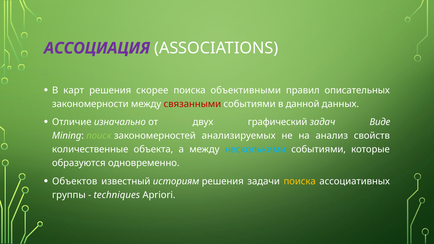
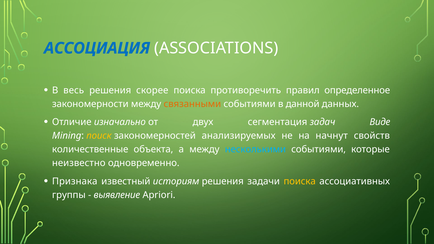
АССОЦИАЦИЯ colour: purple -> blue (97, 48)
карт: карт -> весь (74, 90)
объективными: объективными -> противоречить (246, 90)
описательных: описательных -> определенное (357, 90)
связанными colour: red -> orange (192, 104)
графический: графический -> сегментация (278, 122)
поиск colour: light green -> yellow (99, 136)
анализ: анализ -> начнут (332, 136)
образуются: образуются -> неизвестно (79, 163)
Объектов: Объектов -> Признака (75, 181)
techniques: techniques -> выявление (117, 195)
